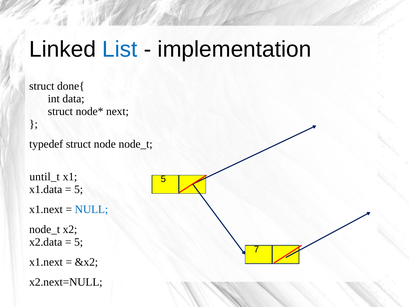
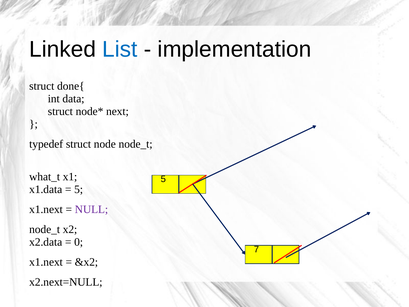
until_t: until_t -> what_t (45, 177)
NULL colour: blue -> purple (91, 209)
5: 5 -> 0 (79, 242)
